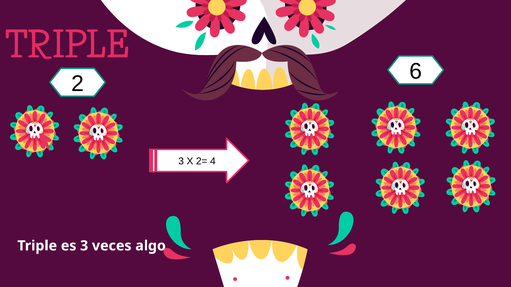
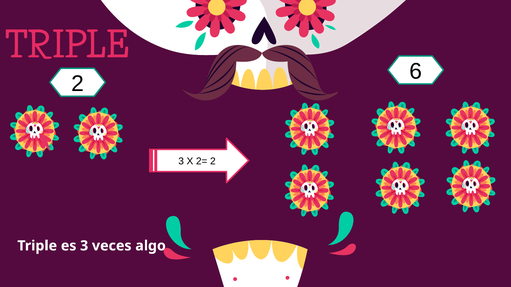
2= 4: 4 -> 2 (213, 161)
